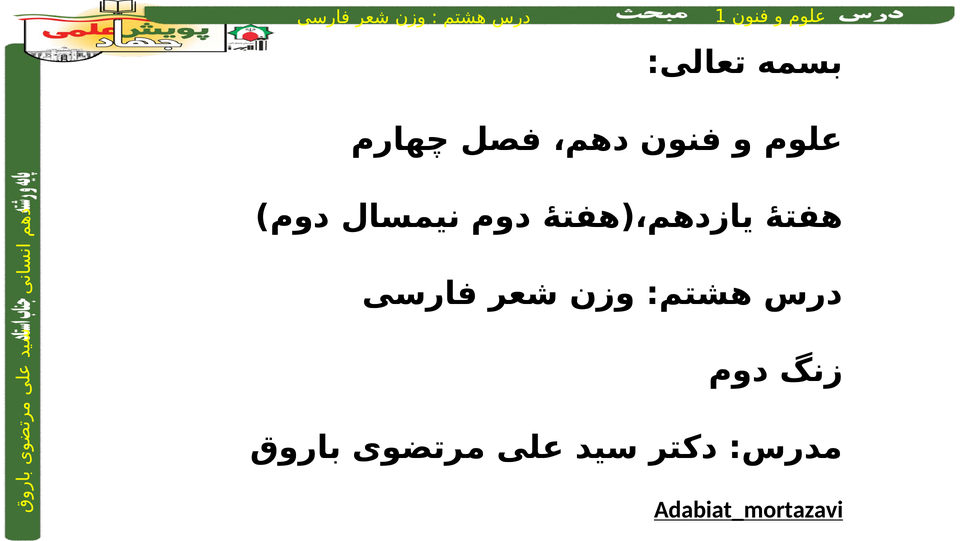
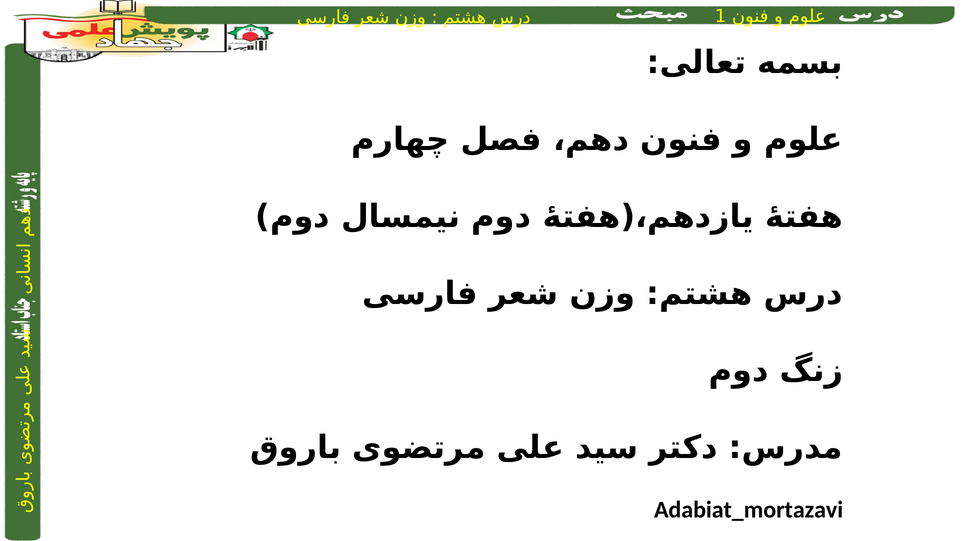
Adabiat_mortazavi underline: present -> none (749, 510)
